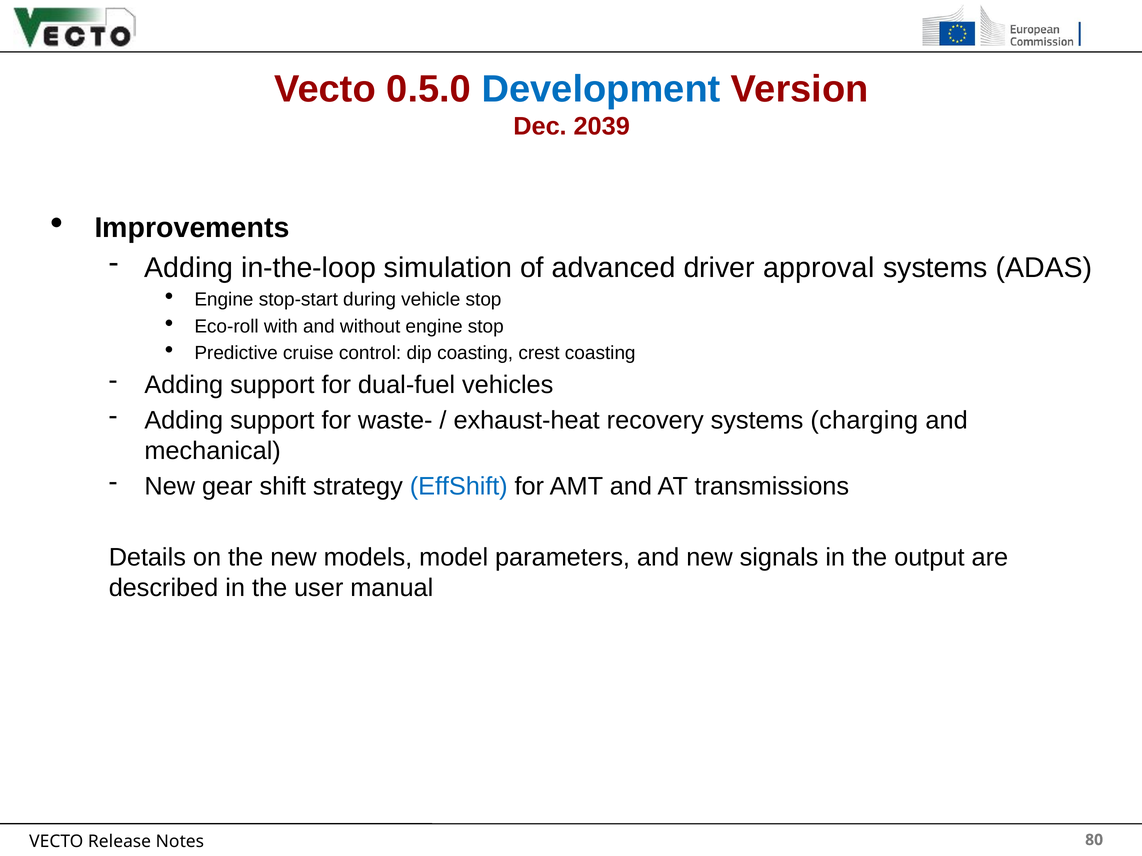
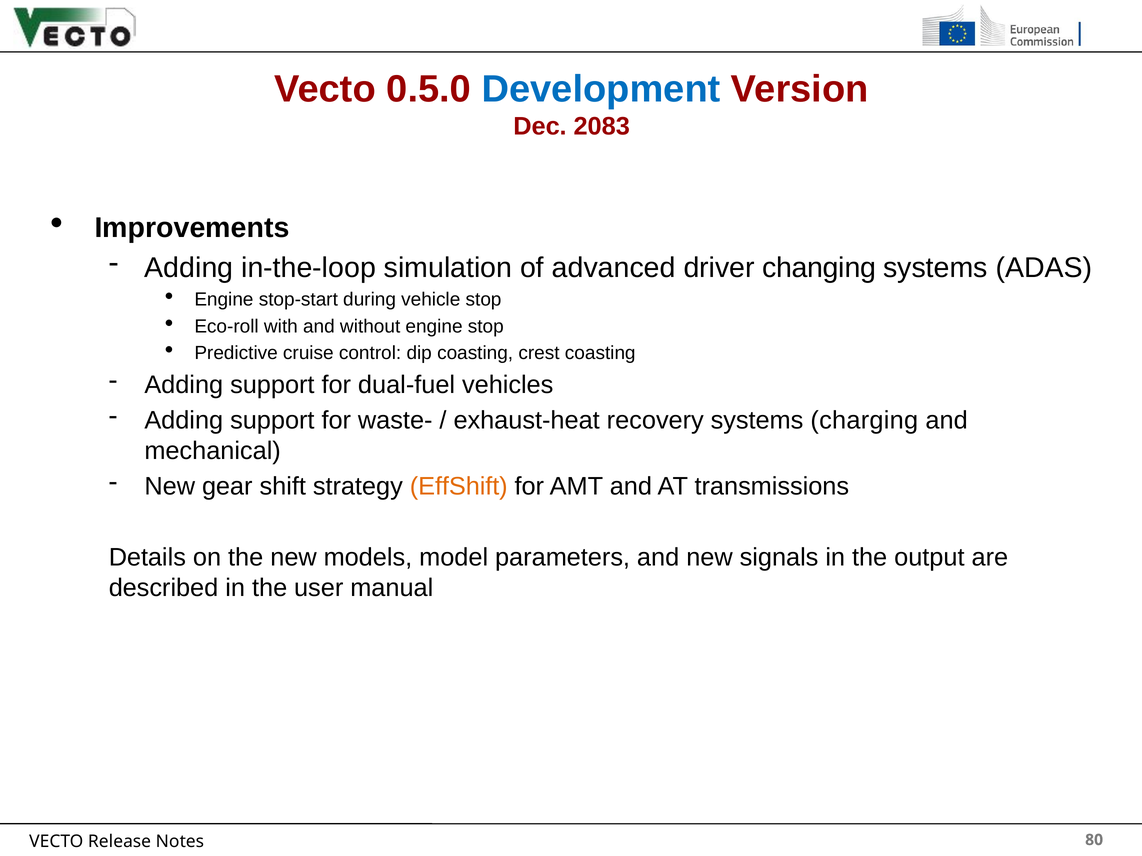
2039: 2039 -> 2083 (602, 127)
approval: approval -> changing (819, 268)
EffShift colour: blue -> orange (459, 487)
